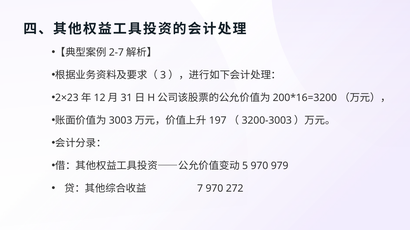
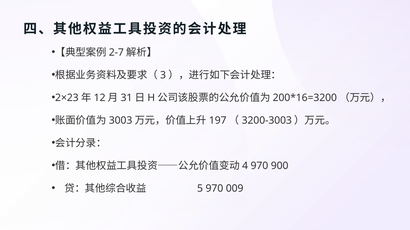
5: 5 -> 4 (245, 166)
979: 979 -> 900 (280, 166)
7: 7 -> 5 (200, 189)
272: 272 -> 009 (235, 189)
